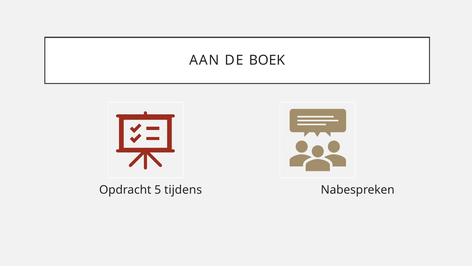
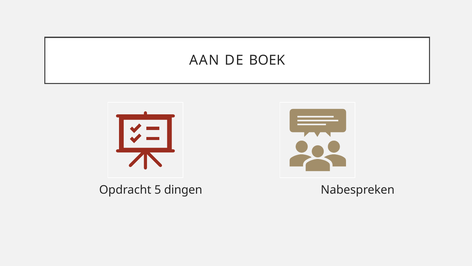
tijdens: tijdens -> dingen (183, 190)
